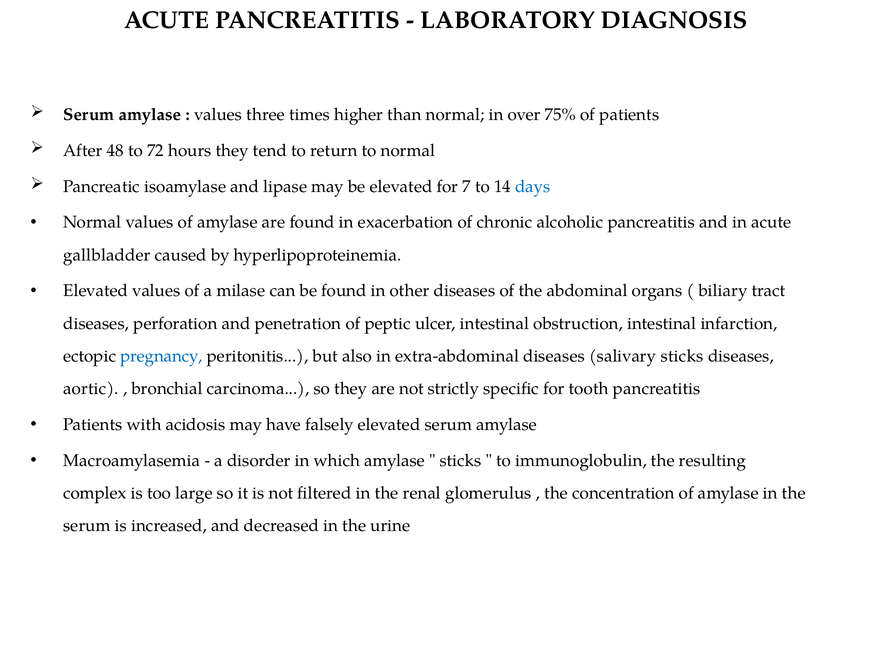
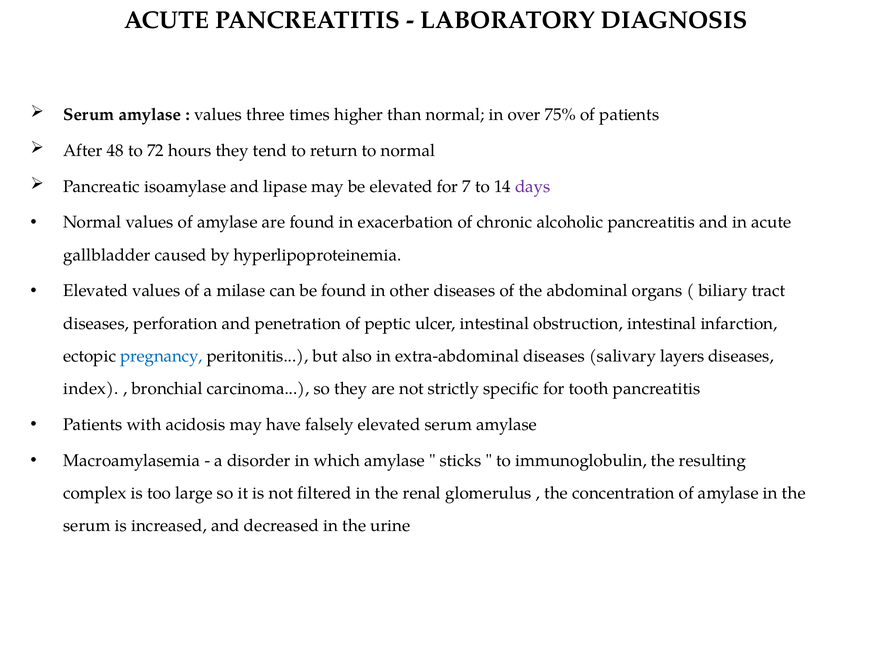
days colour: blue -> purple (533, 186)
salivary sticks: sticks -> layers (682, 356)
aortic: aortic -> index (91, 389)
